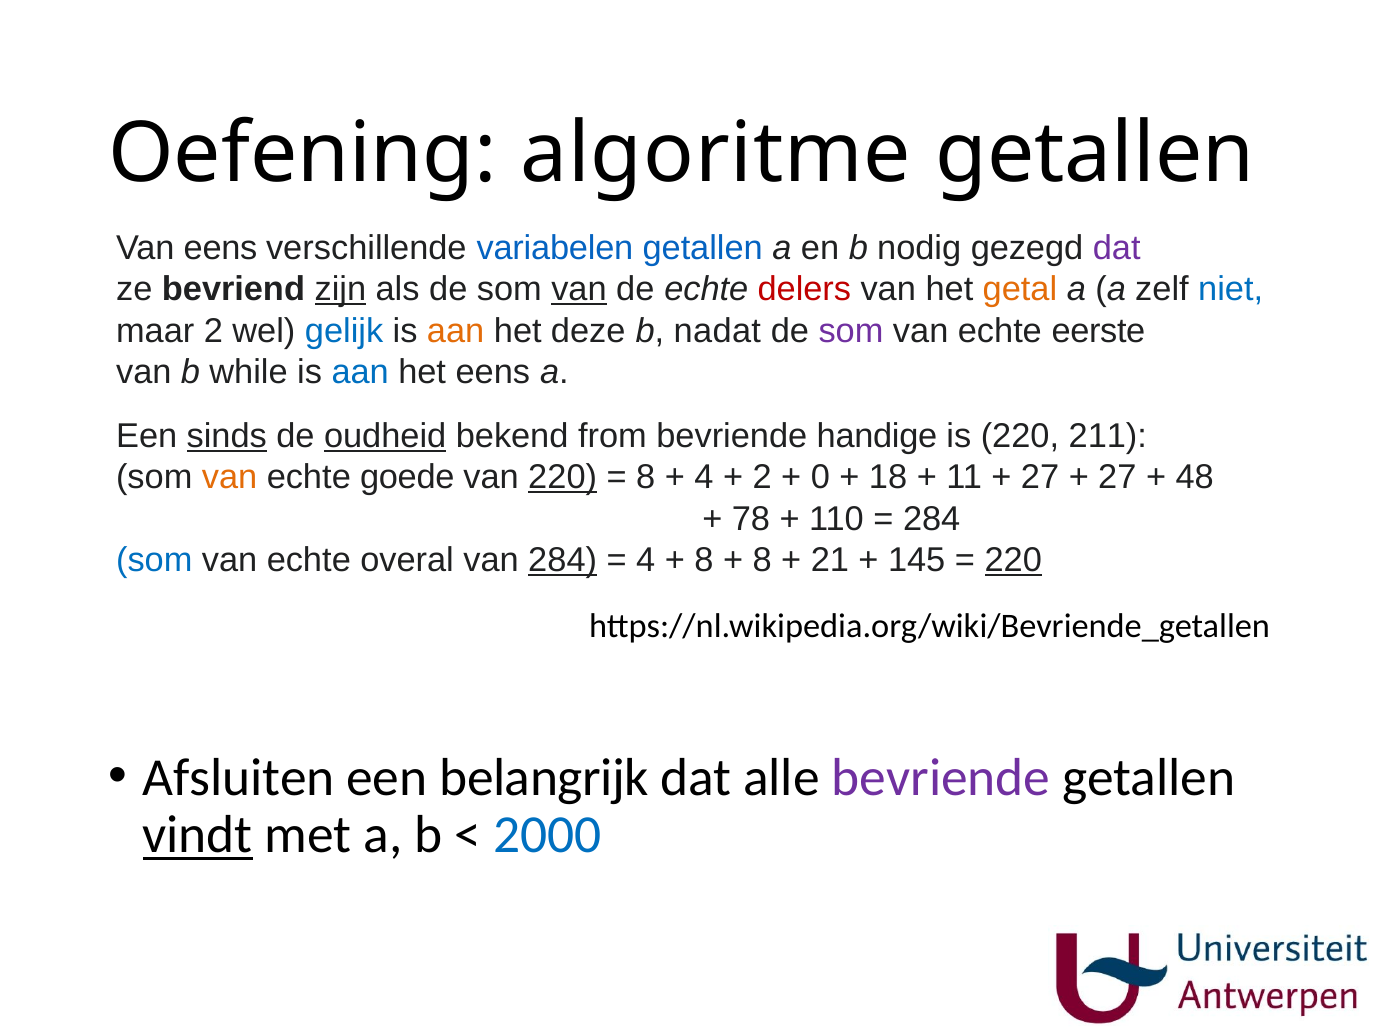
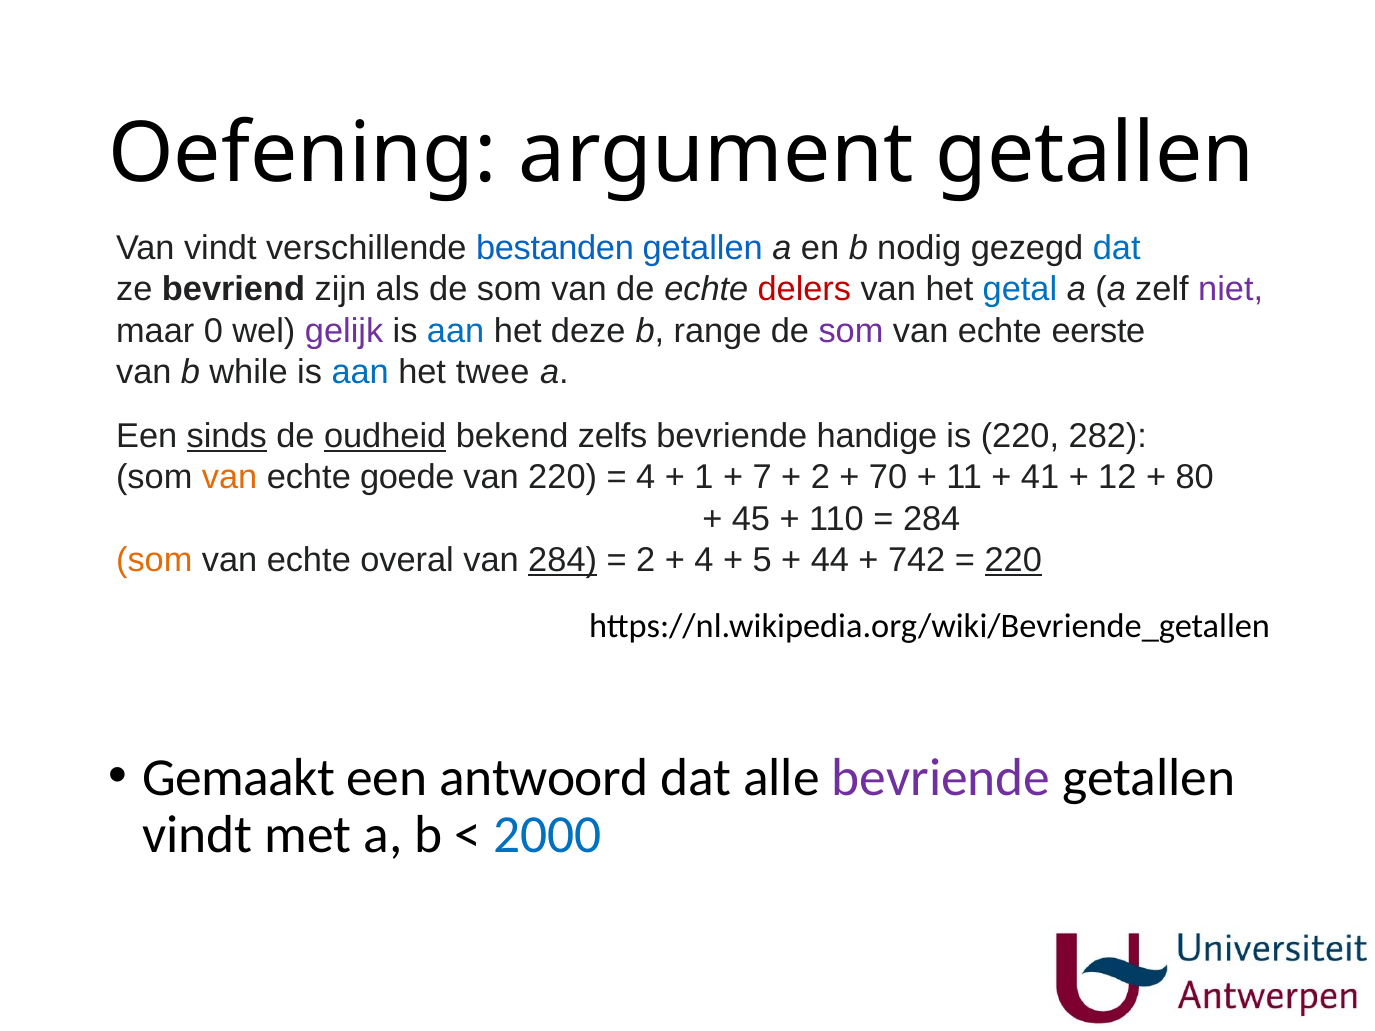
algoritme: algoritme -> argument (716, 154)
Van eens: eens -> vindt (220, 248)
variabelen: variabelen -> bestanden (555, 248)
dat colour: purple -> blue (1117, 248)
zijn underline: present -> none (340, 290)
van underline: present -> none (579, 290)
getal colour: orange -> blue (1020, 290)
niet colour: blue -> purple (1231, 290)
maar 2: 2 -> 0 (213, 331)
gelijk colour: blue -> purple (344, 331)
aan colour: orange -> blue (456, 331)
nadat: nadat -> range (718, 331)
het eens: eens -> twee (493, 372)
from: from -> zelfs (613, 436)
211: 211 -> 282 (1108, 436)
220 underline: present -> none (563, 478)
8: 8 -> 4 (646, 478)
4: 4 -> 1 (704, 478)
2: 2 -> 7 (762, 478)
0: 0 -> 2 (820, 478)
18: 18 -> 70 (888, 478)
27: 27 -> 41 (1040, 478)
27: 27 -> 12 (1117, 478)
48: 48 -> 80 (1195, 478)
78: 78 -> 45 (751, 519)
som colour: blue -> orange (154, 560)
4: 4 -> 2 (646, 560)
8: 8 -> 4 (704, 560)
8: 8 -> 5 (762, 560)
21: 21 -> 44 (830, 560)
145: 145 -> 742 (917, 560)
Afsluiten: Afsluiten -> Gemaakt (239, 778)
belangrijk: belangrijk -> antwoord (544, 778)
vindt underline: present -> none (198, 835)
